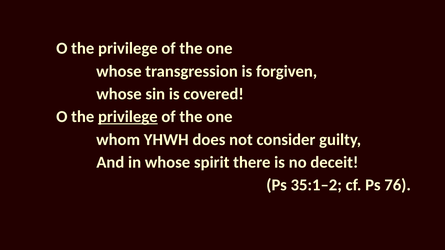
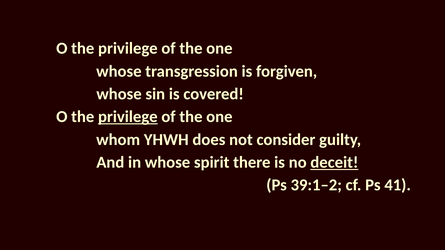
deceit underline: none -> present (334, 163)
35:1–2: 35:1–2 -> 39:1–2 (316, 185)
76: 76 -> 41 (398, 185)
